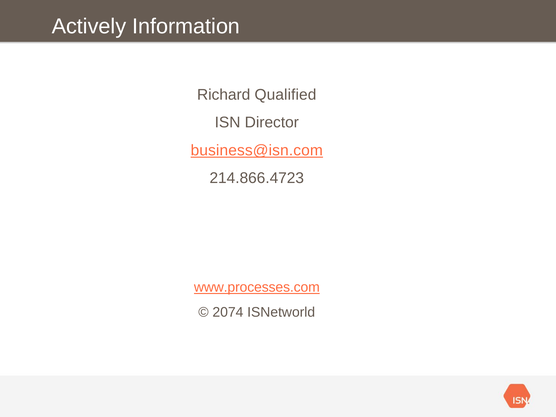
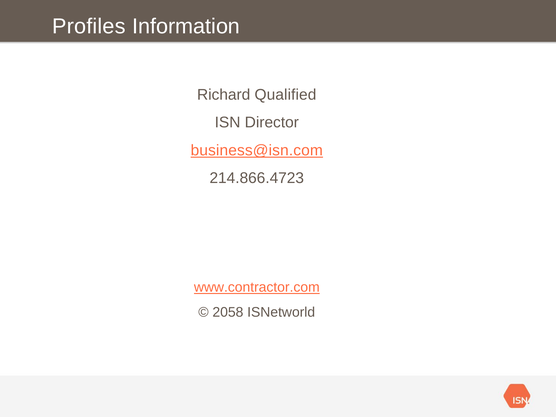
Actively: Actively -> Profiles (89, 26)
www.processes.com: www.processes.com -> www.contractor.com (257, 287)
2074: 2074 -> 2058 (228, 312)
